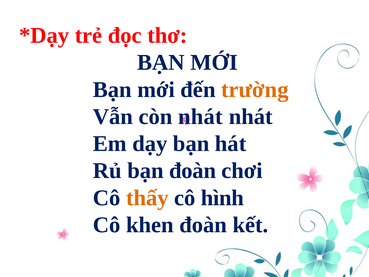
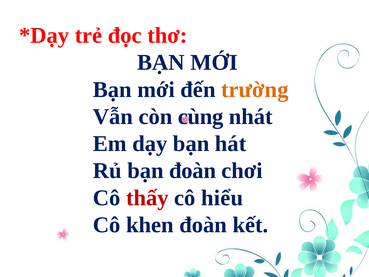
còn nhát: nhát -> cùng (201, 117)
thấy colour: orange -> red (147, 198)
hình: hình -> hiểu (222, 198)
